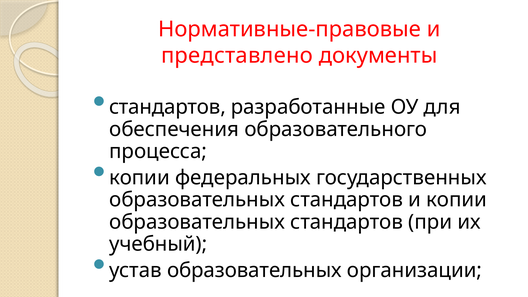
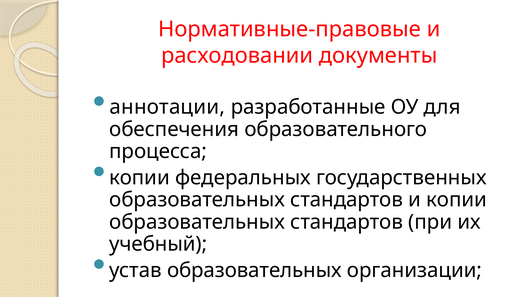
представлено: представлено -> расходовании (237, 56)
стандартов: стандартов -> аннотации (167, 107)
